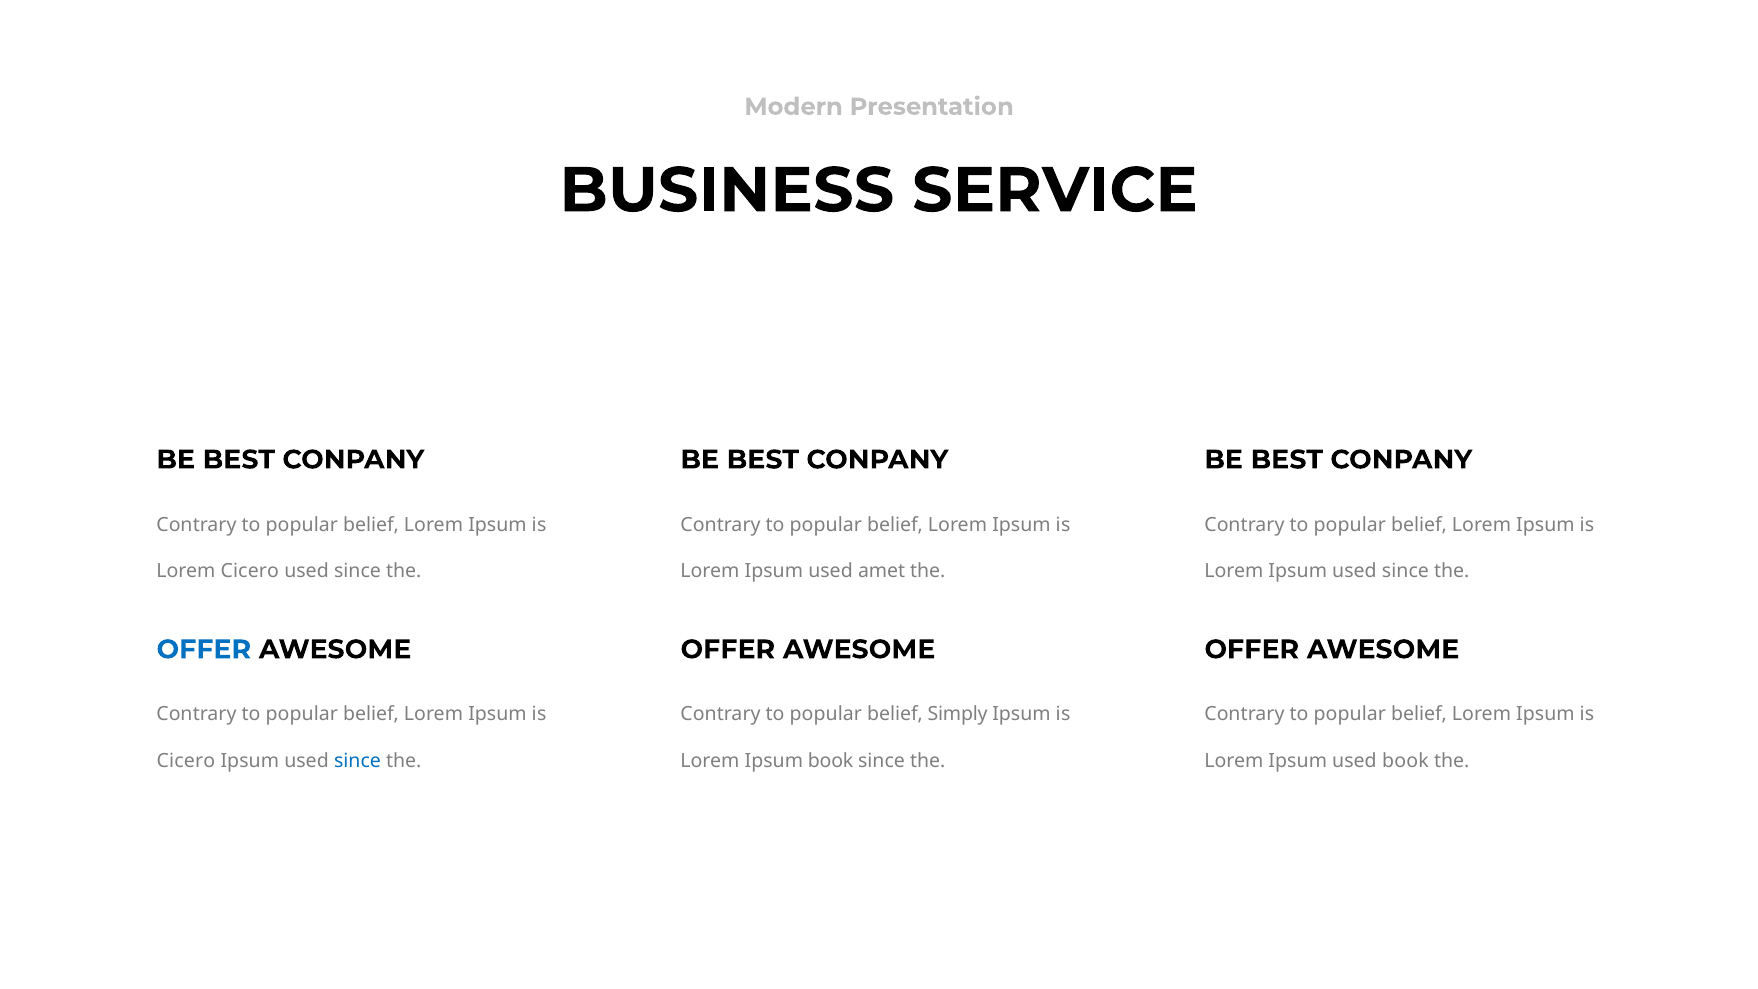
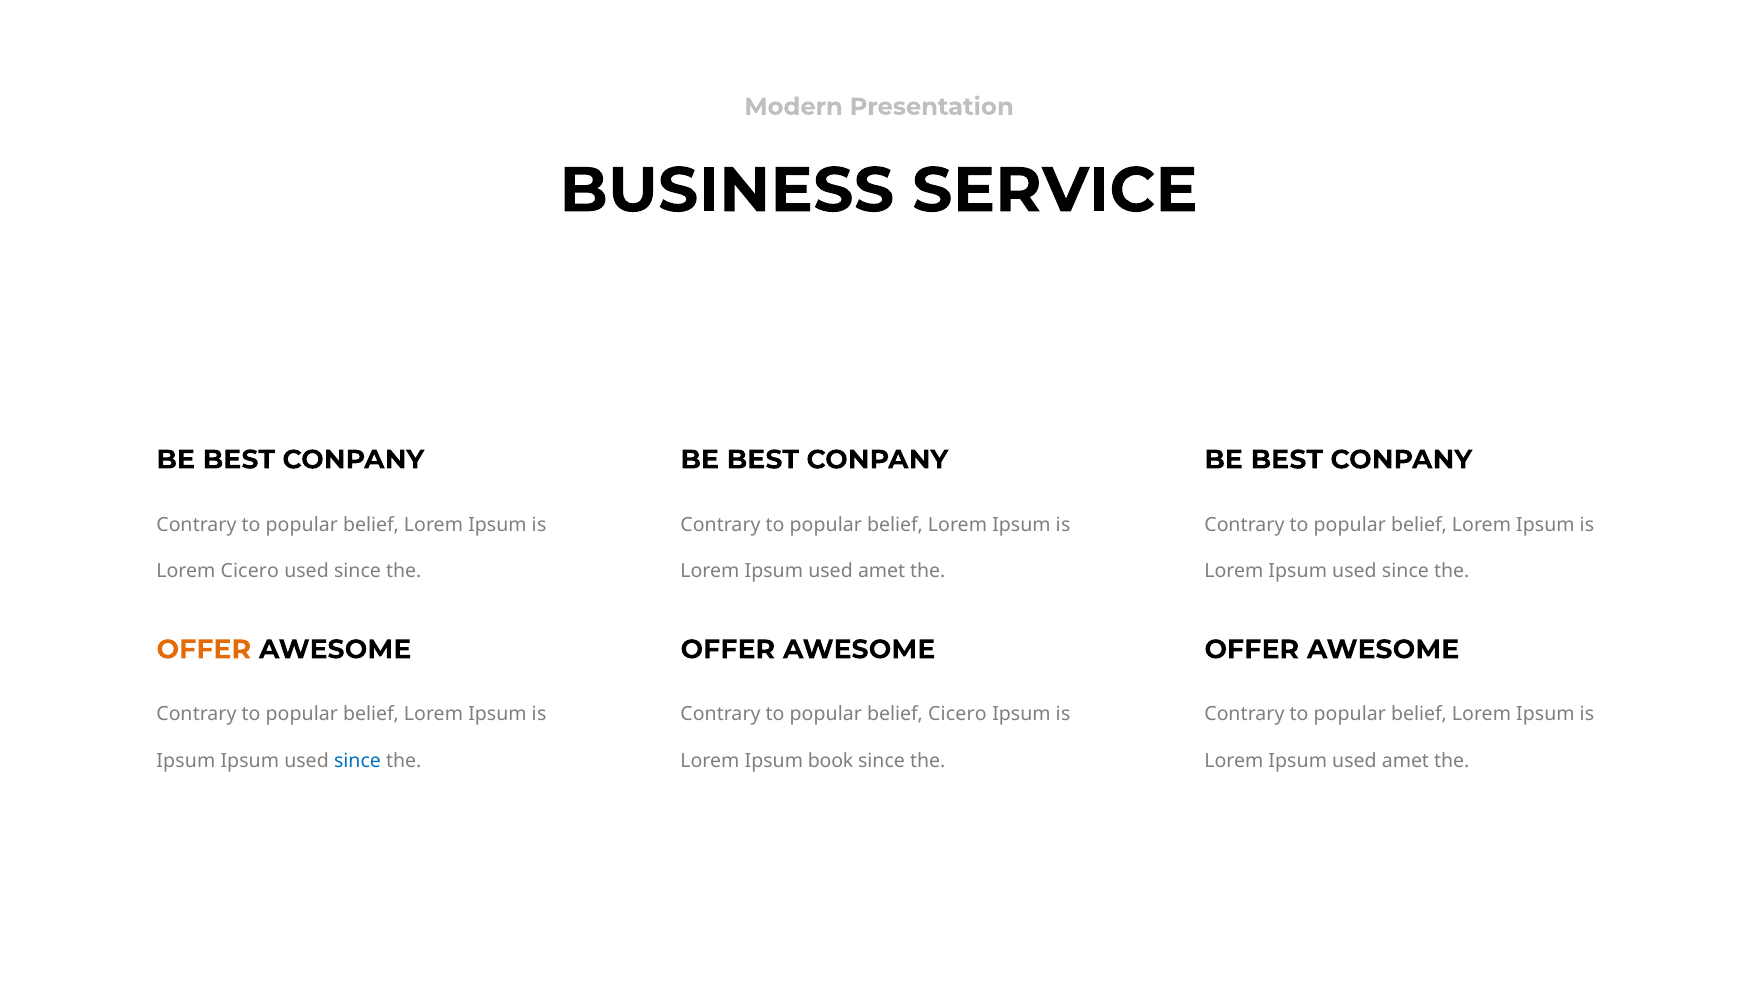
OFFER colour: blue -> orange (204, 649)
belief Simply: Simply -> Cicero (957, 714)
Cicero: Cicero -> Ipsum (186, 761)
book: book -> amet (1406, 761)
